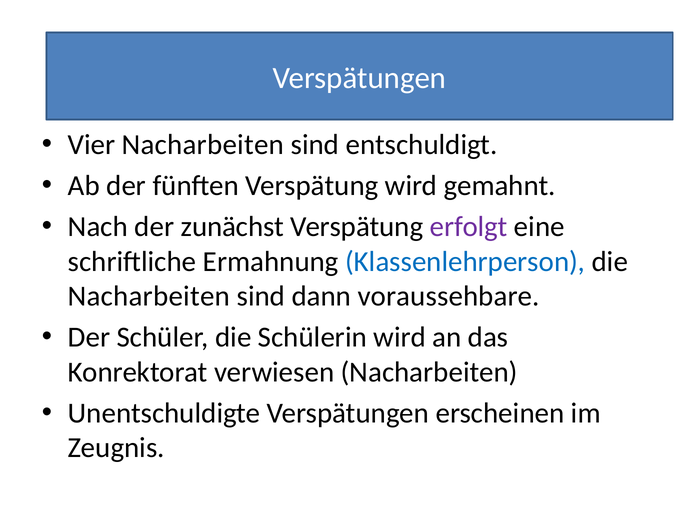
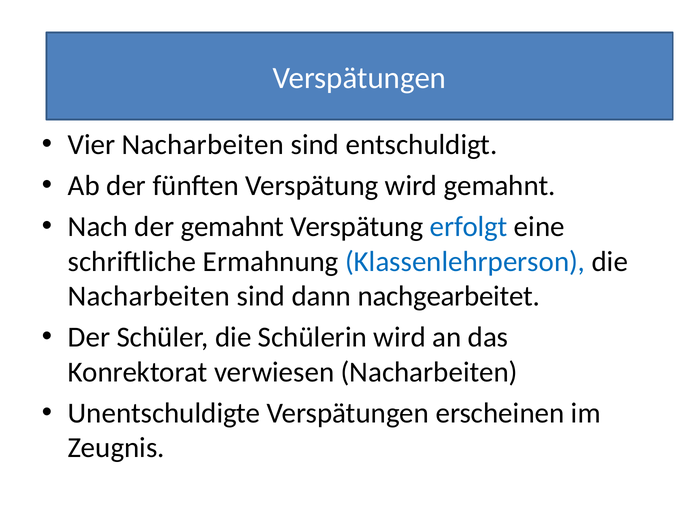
der zunächst: zunächst -> gemahnt (232, 227)
erfolgt colour: purple -> blue (469, 227)
voraussehbare: voraussehbare -> nachgearbeitet (449, 296)
